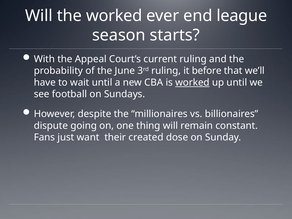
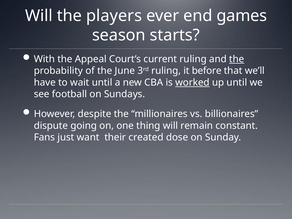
the worked: worked -> players (114, 16)
league: league -> games (242, 16)
the underline: none -> present (237, 59)
